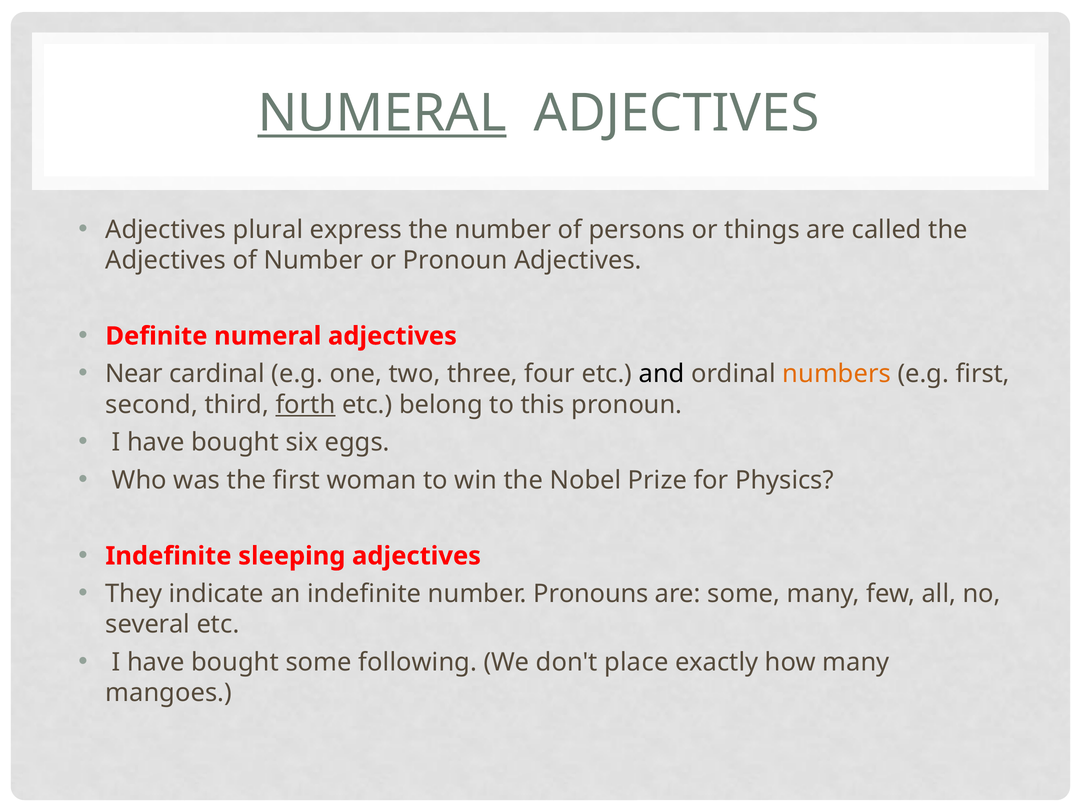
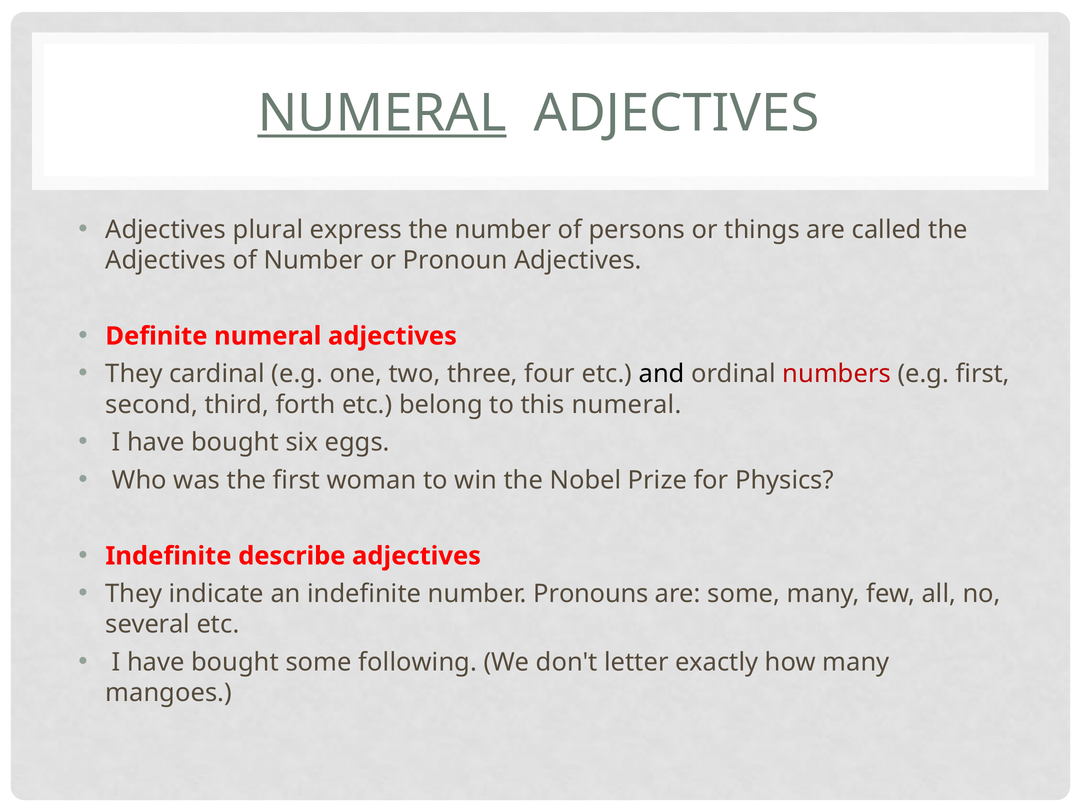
Near: Near -> They (134, 374)
numbers colour: orange -> red (837, 374)
forth underline: present -> none (306, 404)
this pronoun: pronoun -> numeral (627, 404)
sleeping: sleeping -> describe (292, 556)
place: place -> letter (636, 662)
